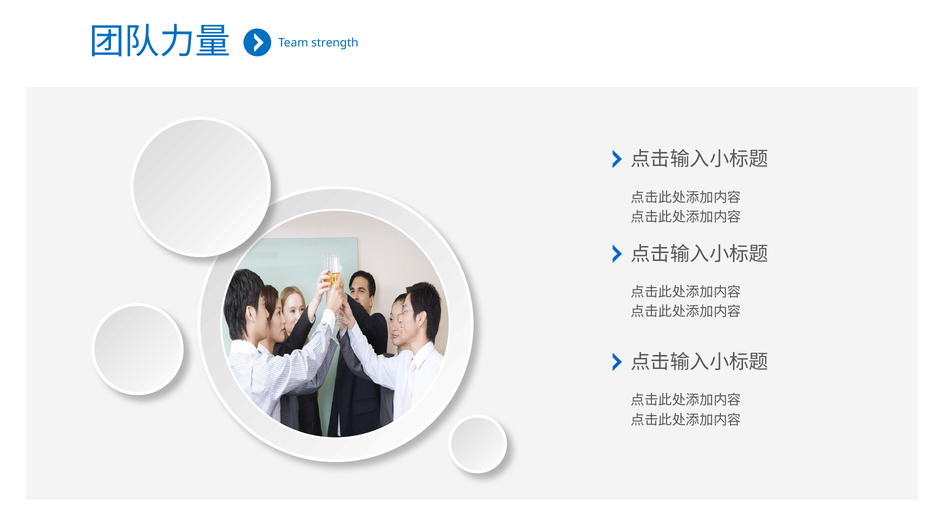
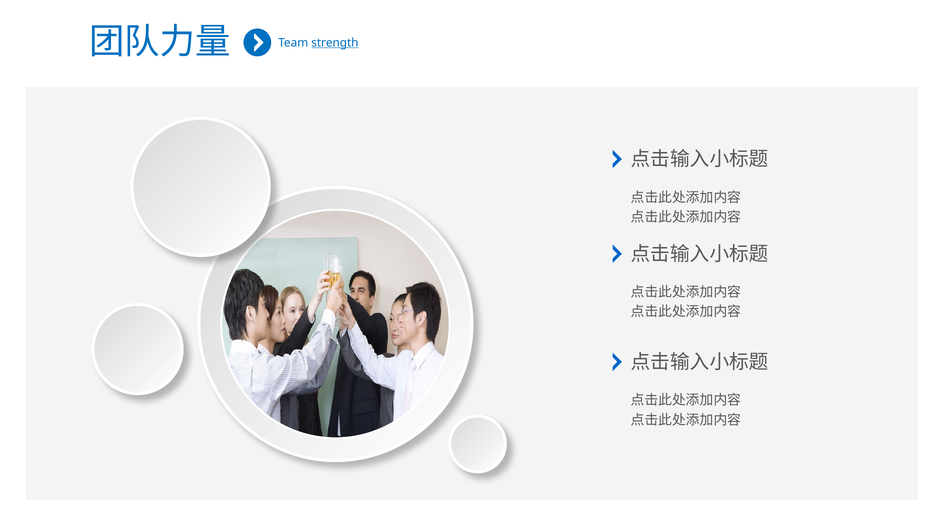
strength underline: none -> present (335, 43)
